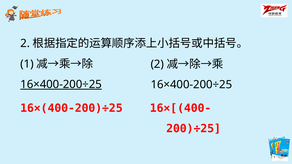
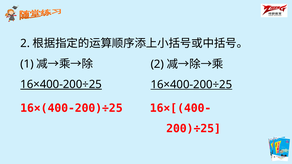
16×400-200÷25 underline: none -> present (191, 85)
